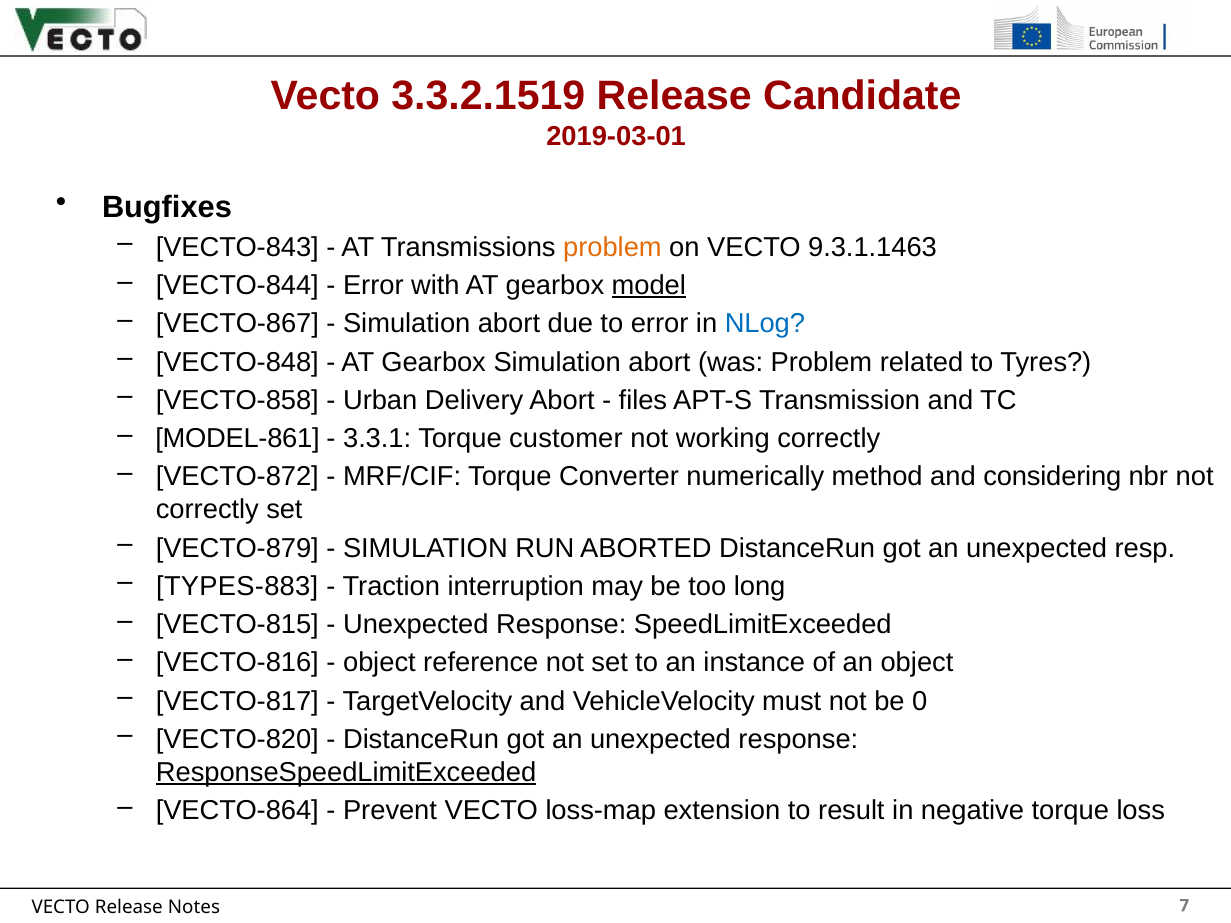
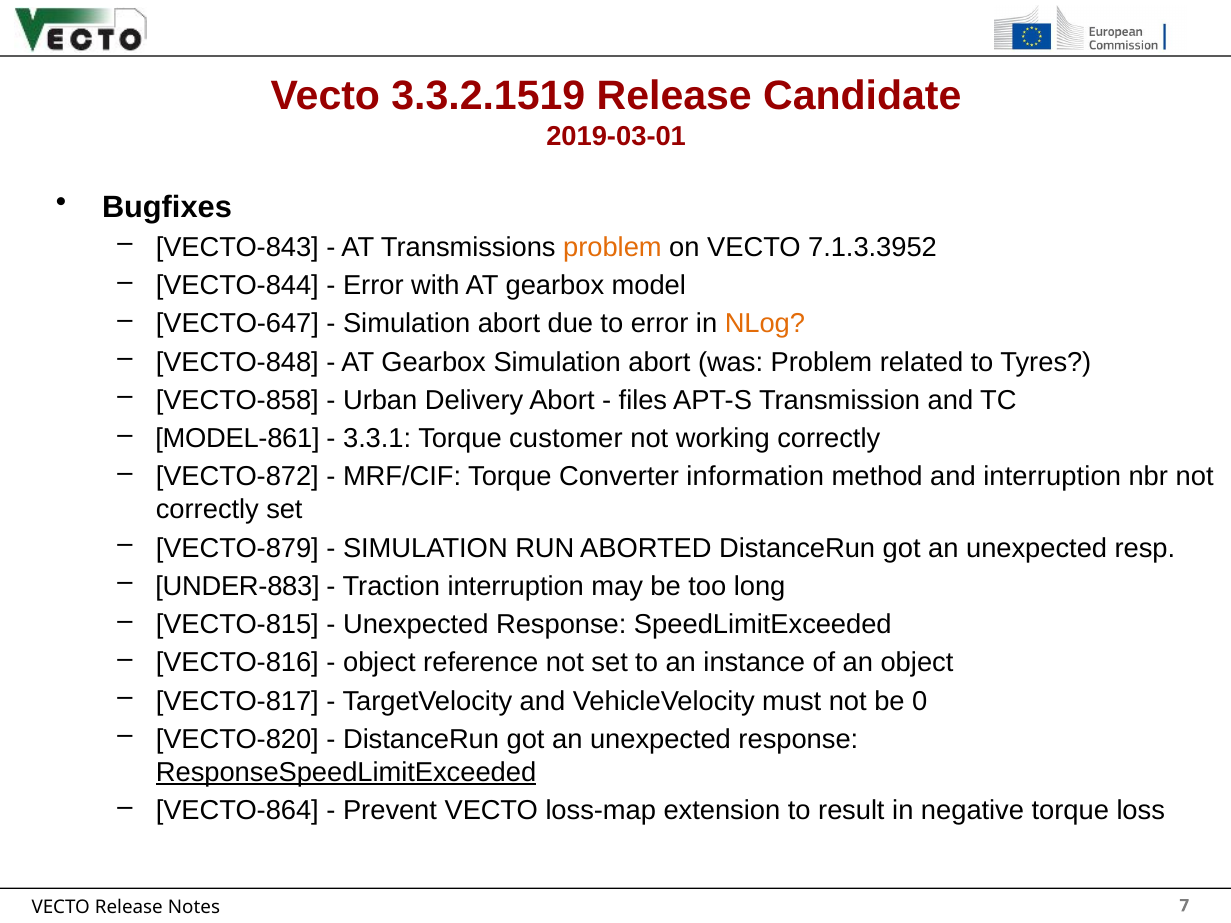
9.3.1.1463: 9.3.1.1463 -> 7.1.3.3952 (873, 247)
model underline: present -> none (649, 286)
VECTO-867: VECTO-867 -> VECTO-647 (237, 324)
NLog colour: blue -> orange (765, 324)
numerically: numerically -> information (755, 477)
and considering: considering -> interruption (1052, 477)
TYPES-883: TYPES-883 -> UNDER-883 (237, 586)
